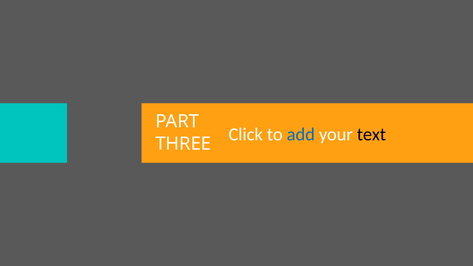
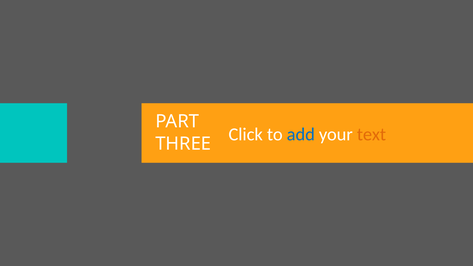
text colour: black -> orange (371, 134)
